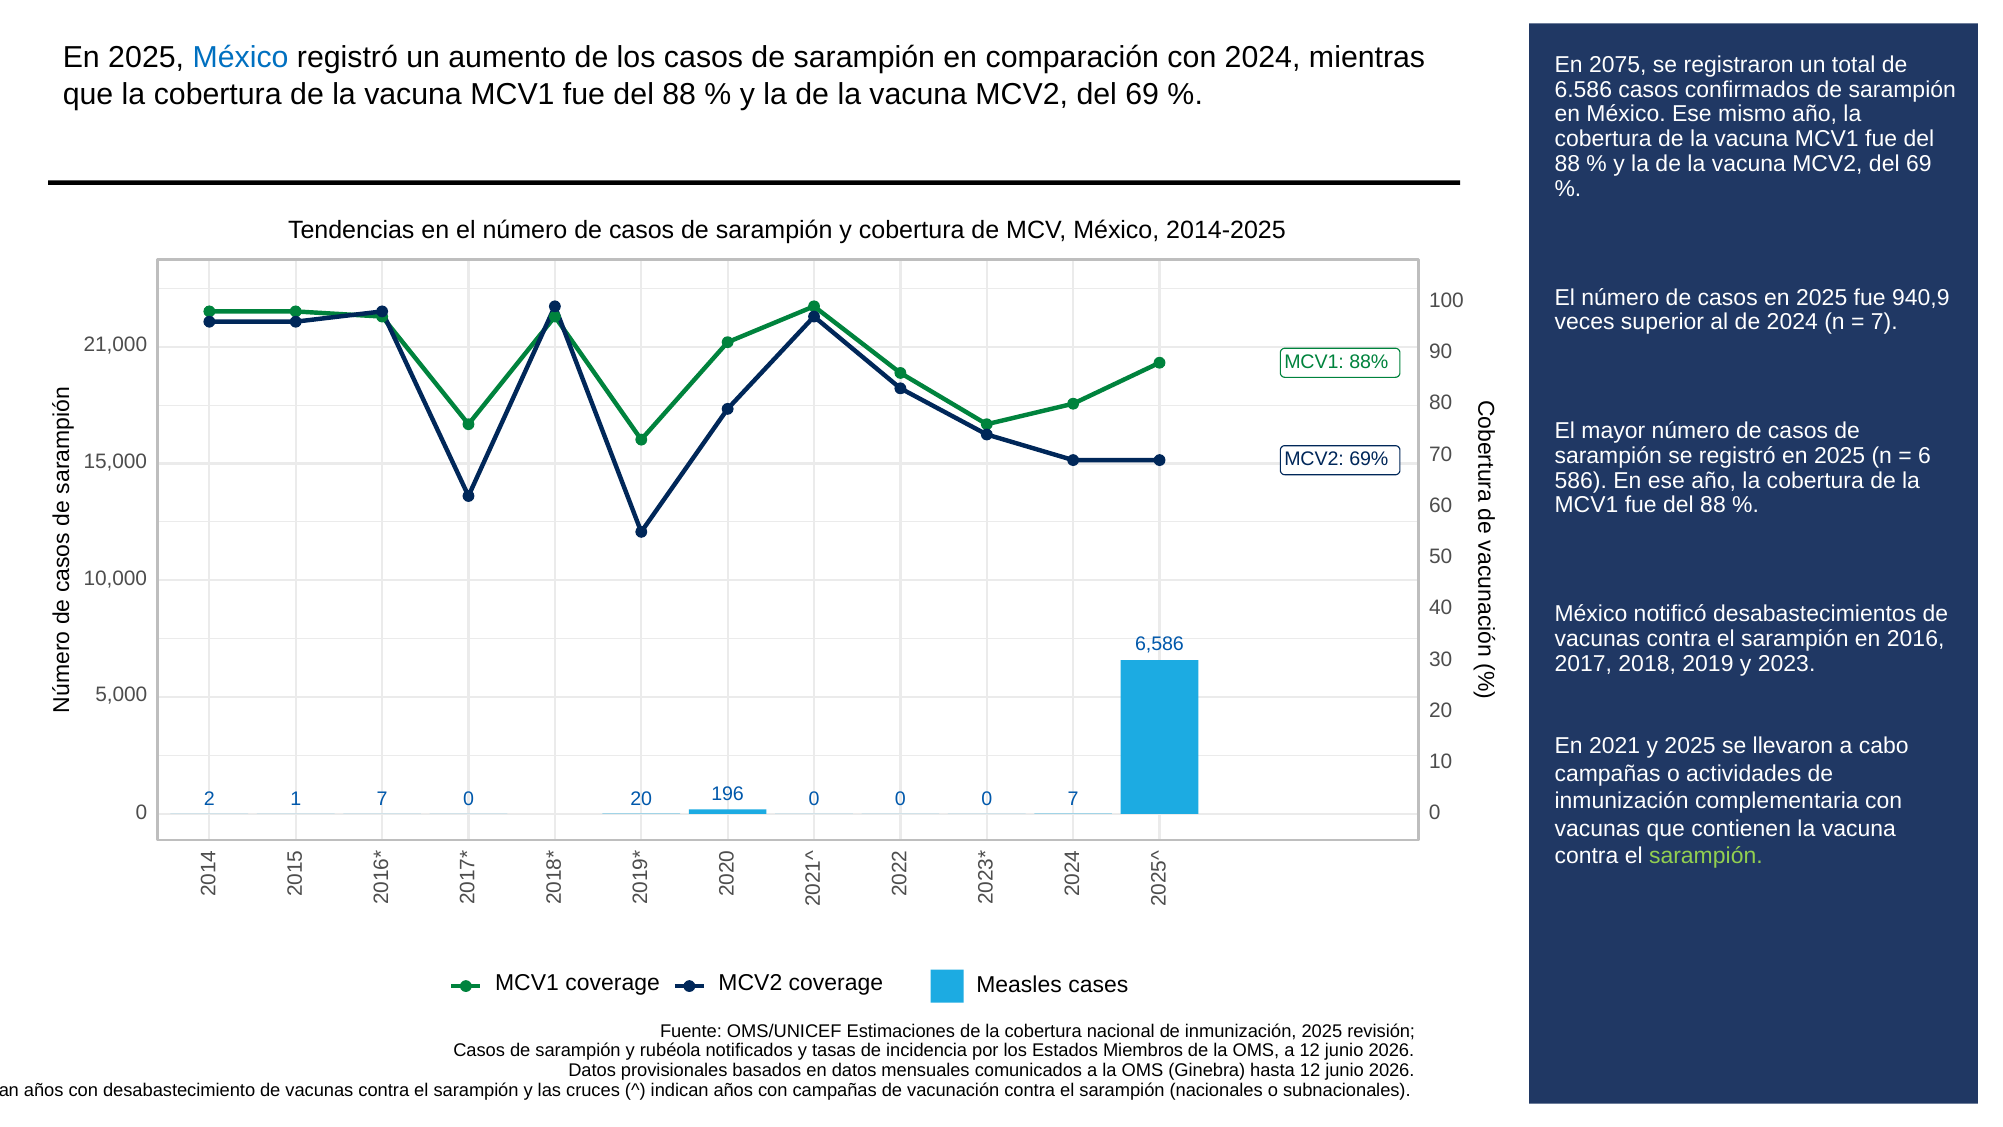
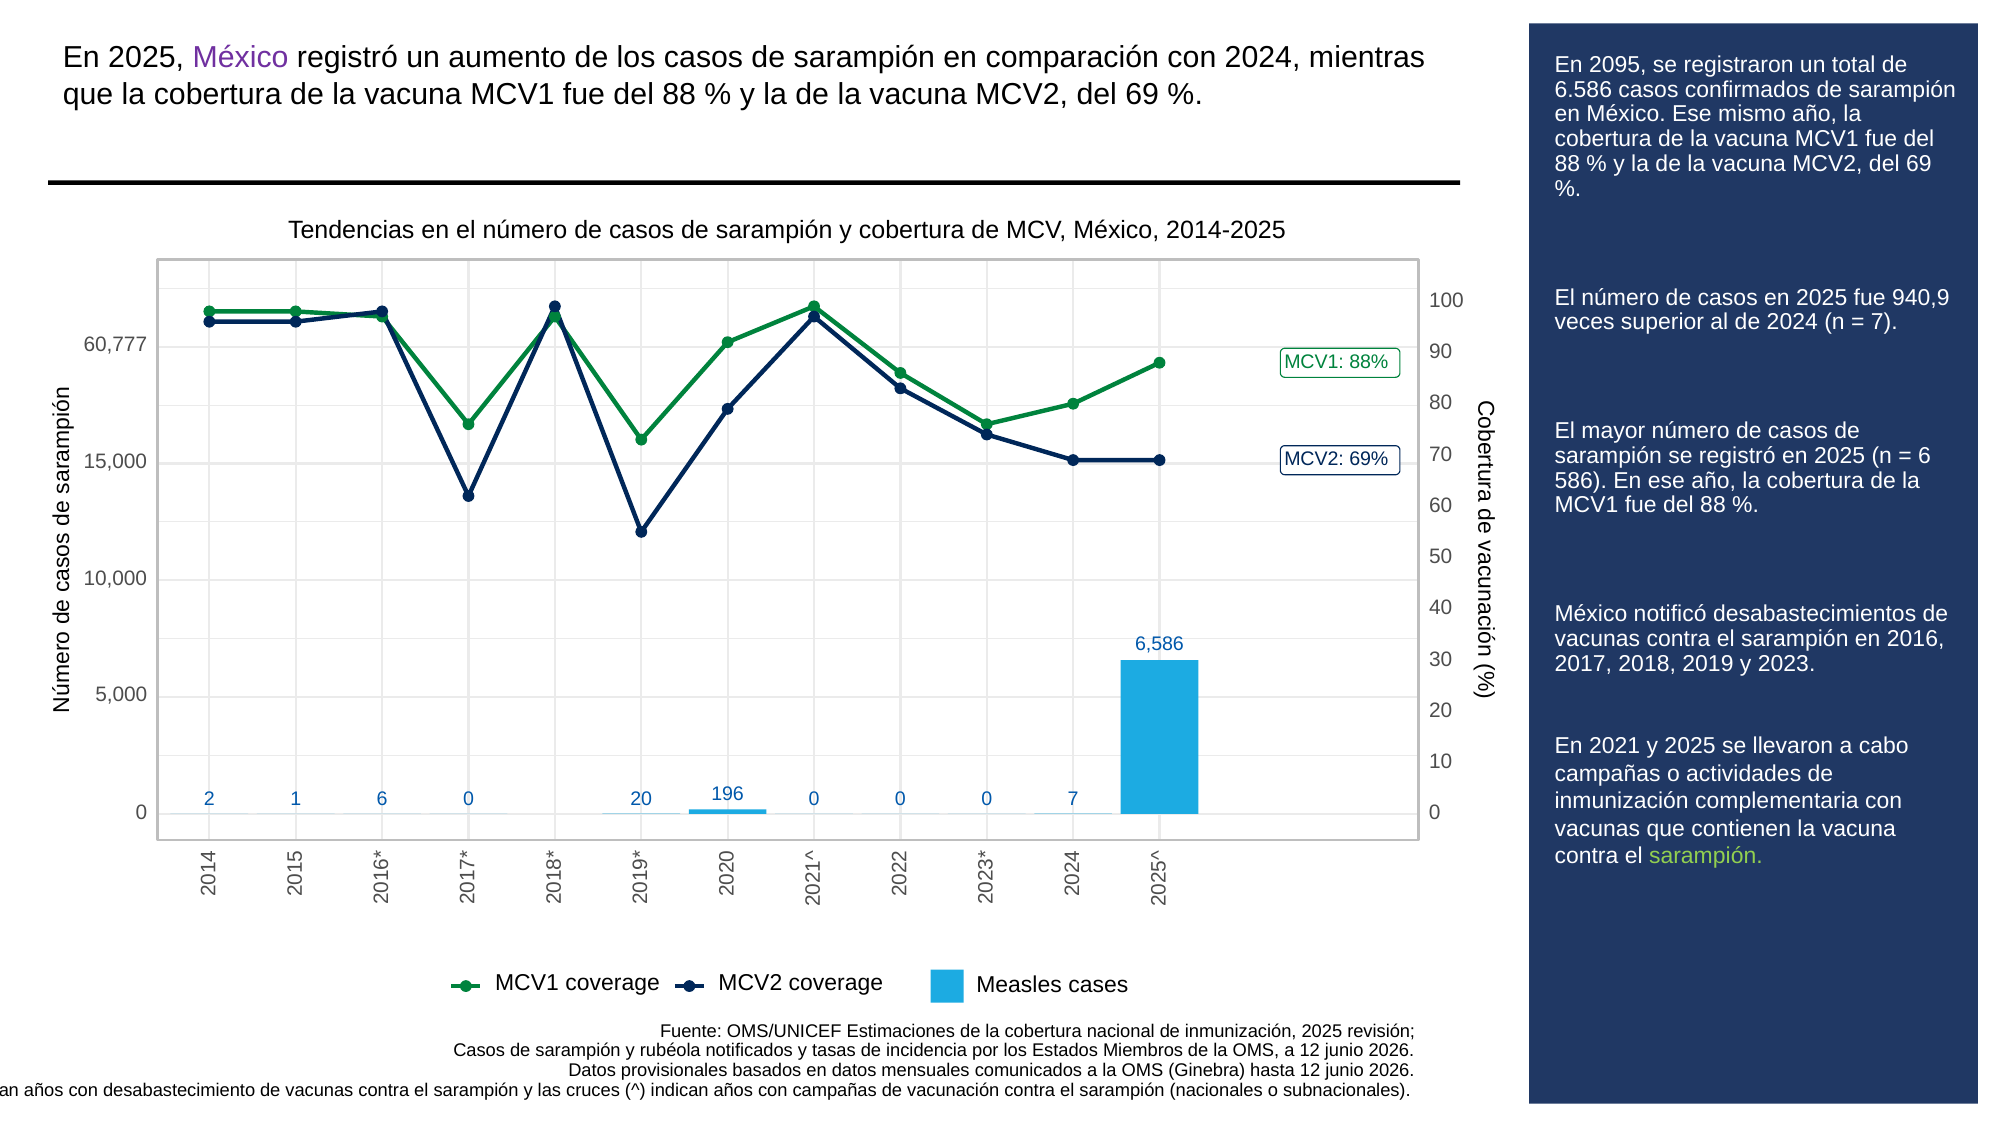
México colour: blue -> purple (241, 58)
2075: 2075 -> 2095 (1618, 65)
21,000: 21,000 -> 60,777 (115, 345)
2 1 7: 7 -> 6 (382, 799)
